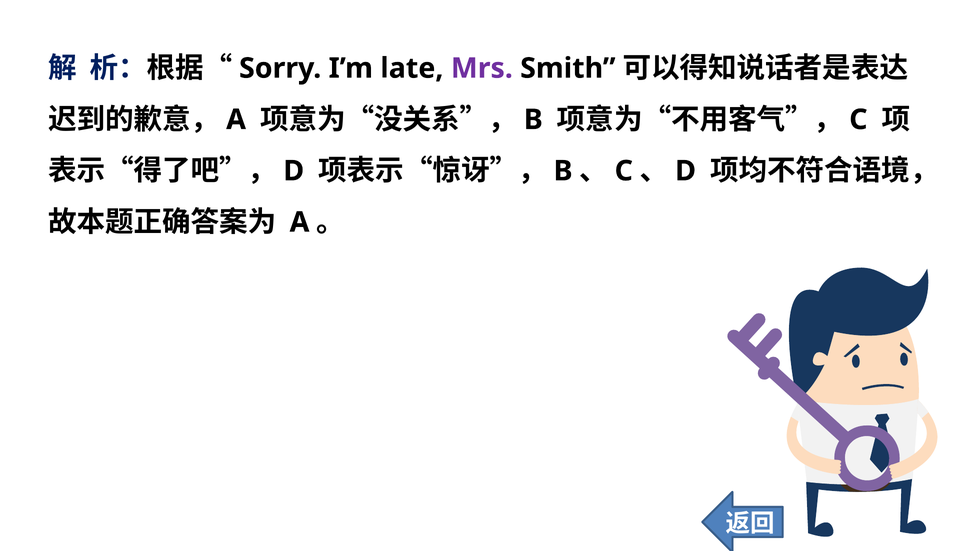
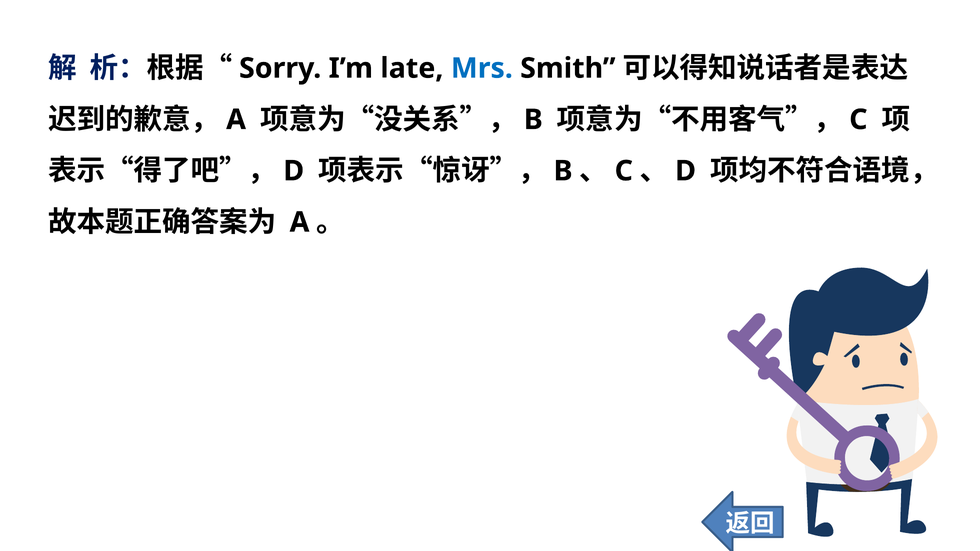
Mrs colour: purple -> blue (482, 68)
